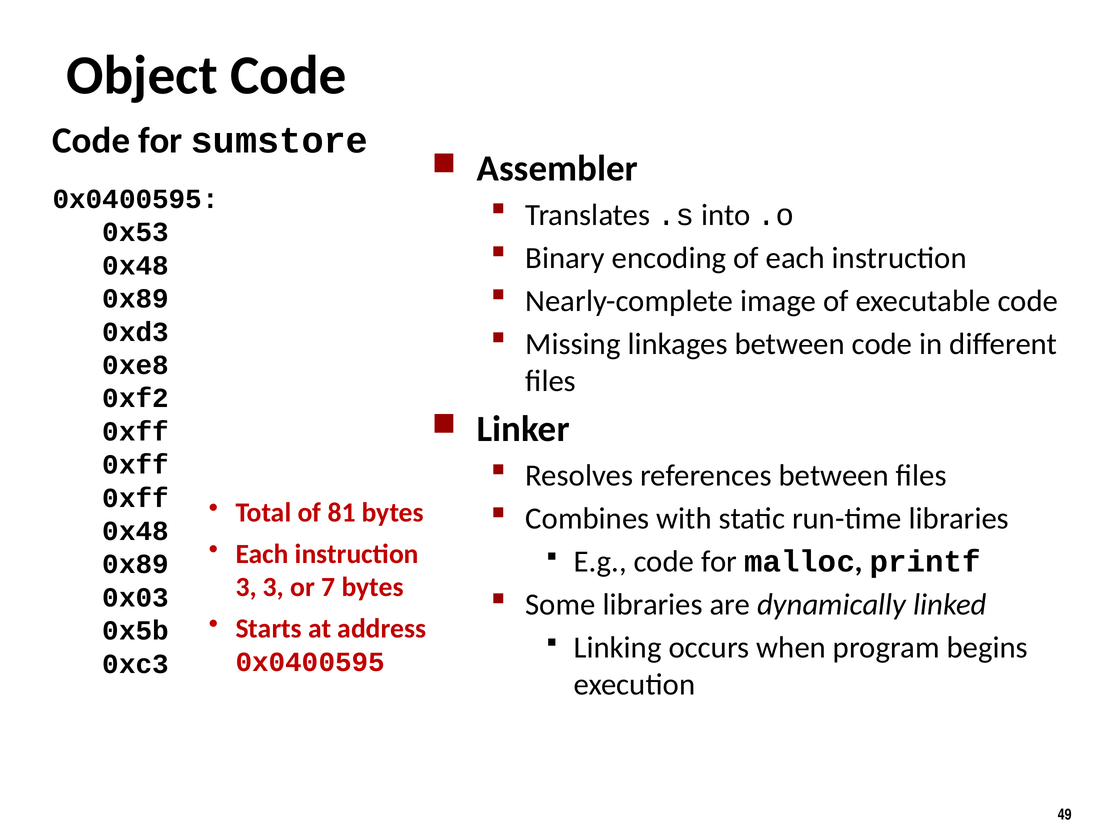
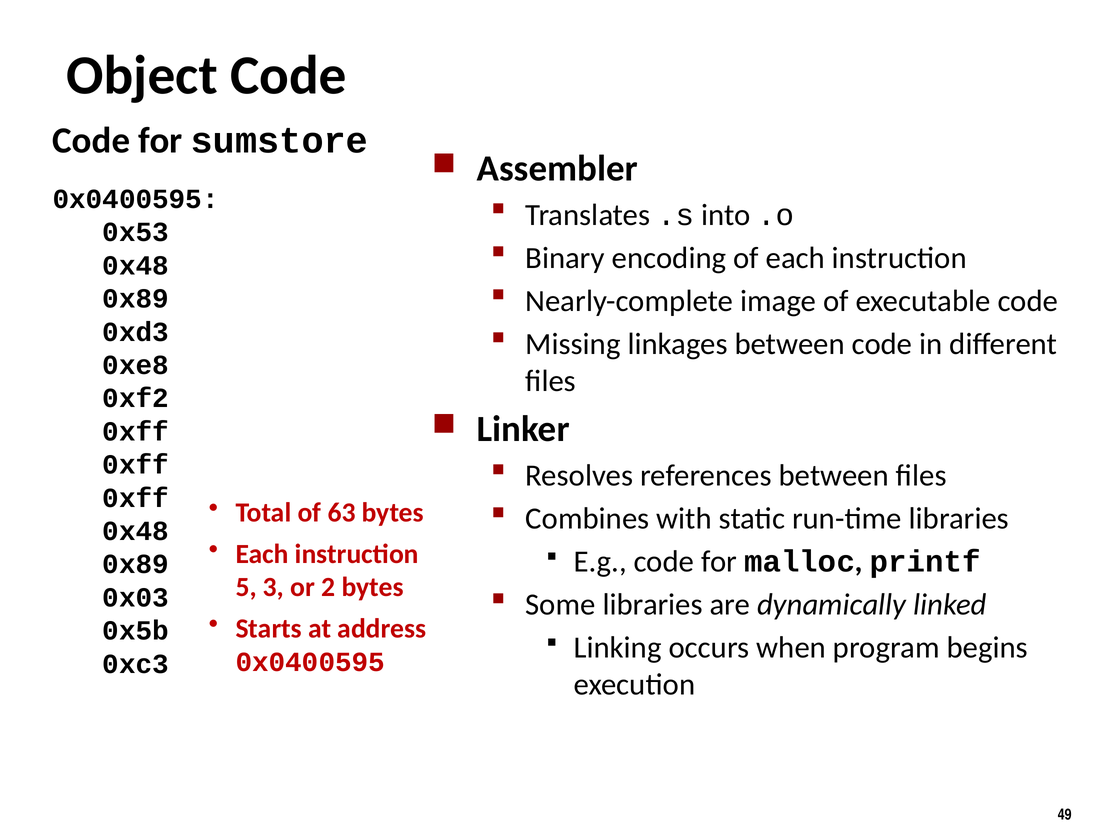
81: 81 -> 63 (342, 513)
3: 3 -> 5 (246, 588)
7: 7 -> 2 (328, 588)
